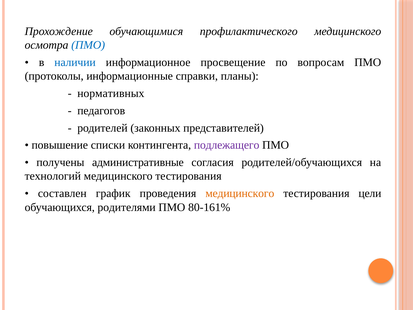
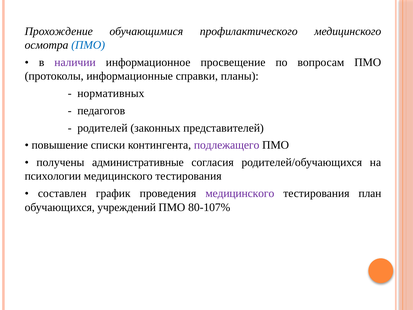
наличии colour: blue -> purple (75, 62)
технологий: технологий -> психологии (53, 176)
медицинского colour: orange -> purple (240, 193)
цели: цели -> план (370, 193)
родителями: родителями -> учреждений (127, 207)
80-161%: 80-161% -> 80-107% (209, 207)
